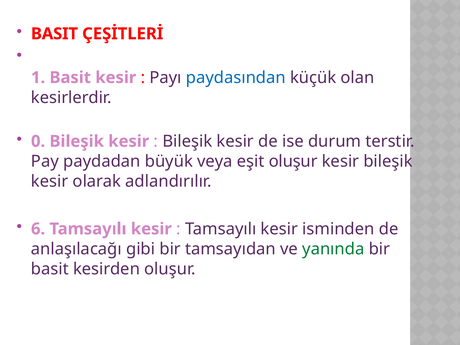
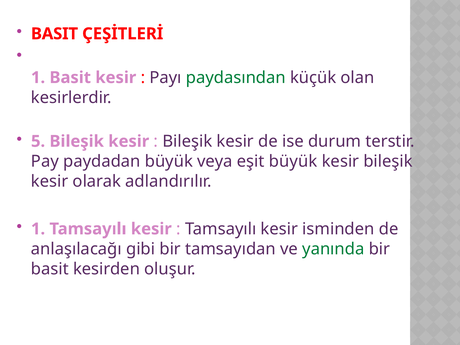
paydasından colour: blue -> green (236, 78)
0: 0 -> 5 (38, 141)
eşit oluşur: oluşur -> büyük (293, 161)
6: 6 -> 1 (38, 229)
